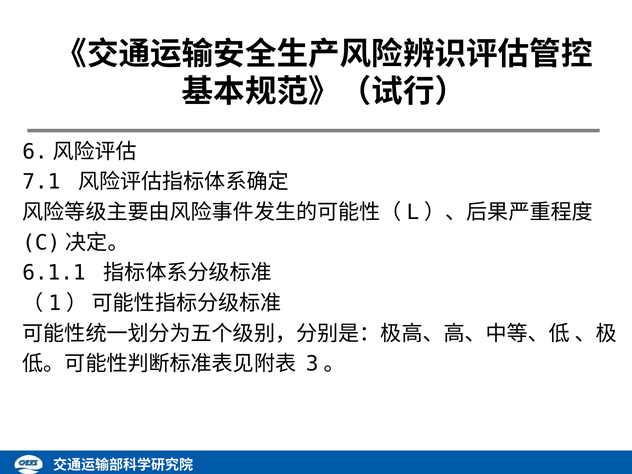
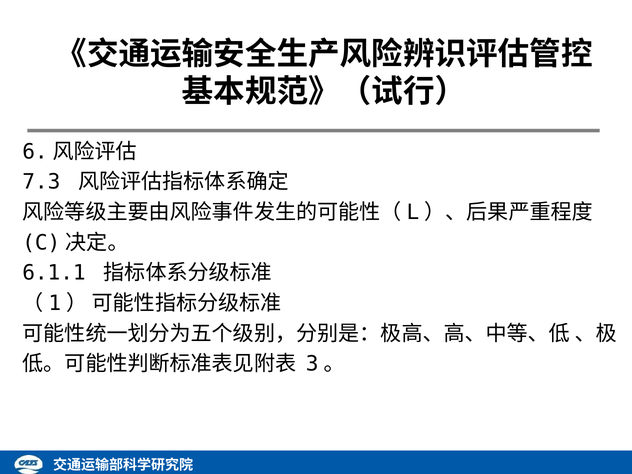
7.1: 7.1 -> 7.3 (41, 182)
